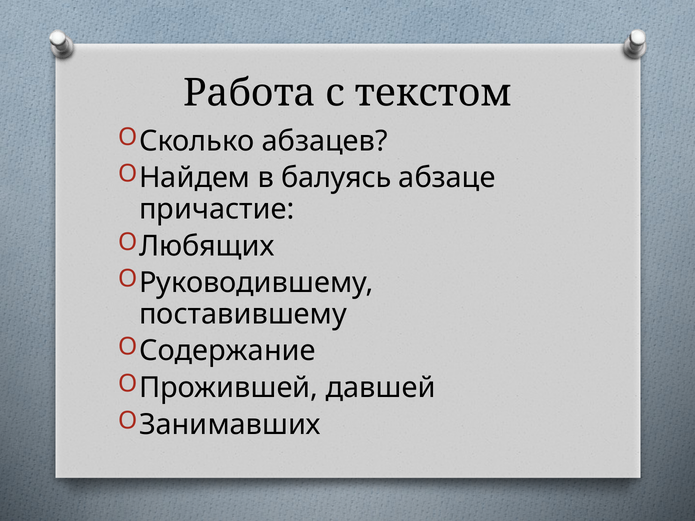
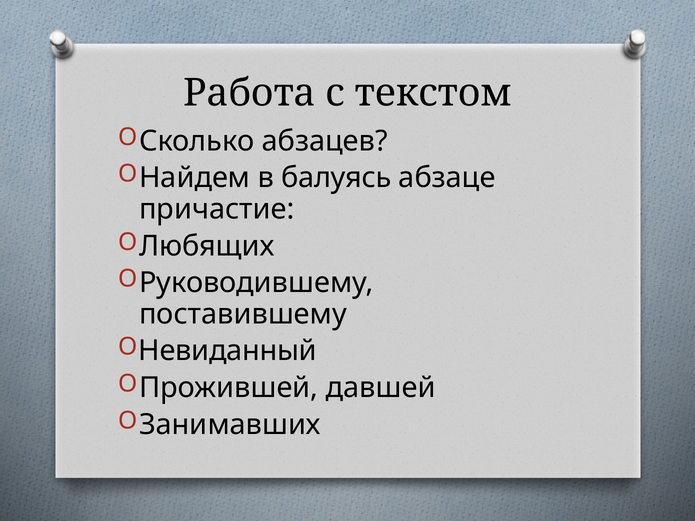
Содержание: Содержание -> Невиданный (228, 351)
